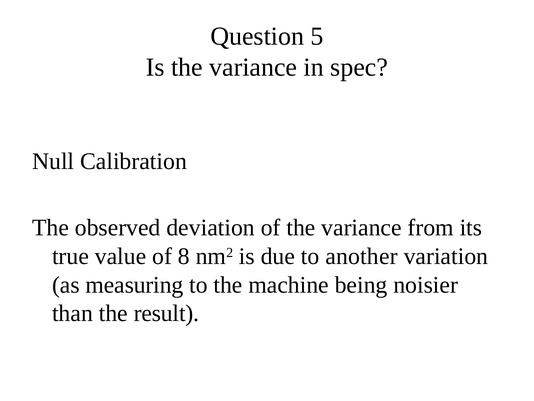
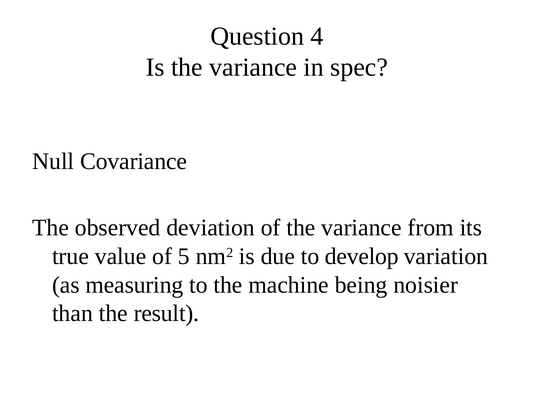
5: 5 -> 4 (317, 36)
Calibration: Calibration -> Covariance (134, 161)
8: 8 -> 5 (184, 256)
another: another -> develop (362, 256)
